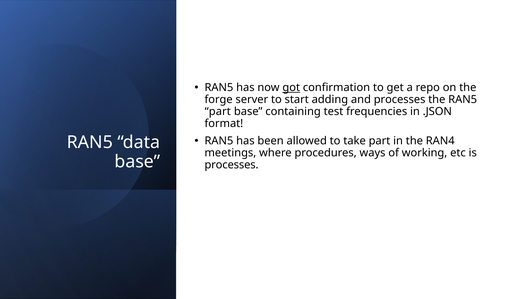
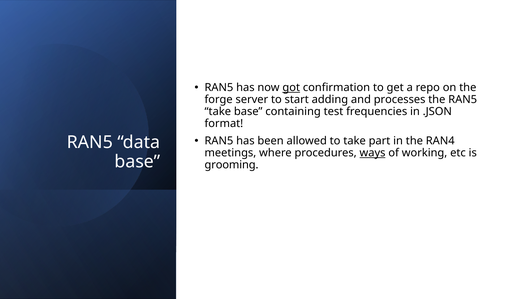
part: part -> take (218, 112)
ways underline: none -> present (373, 153)
processes: processes -> grooming (232, 165)
